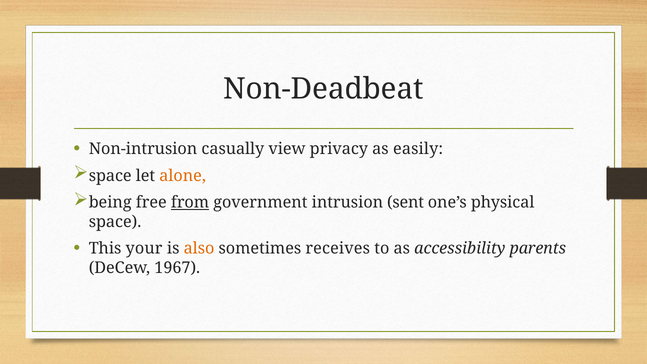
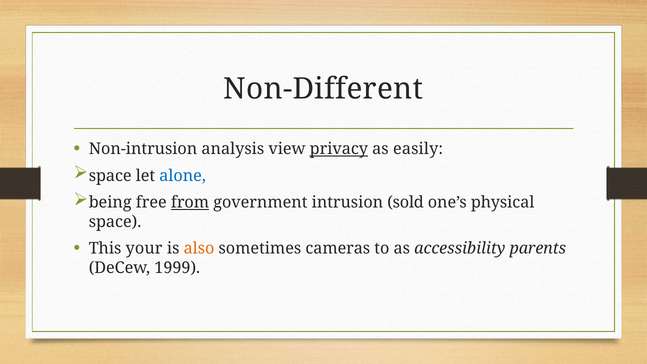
Non-Deadbeat: Non-Deadbeat -> Non-Different (323, 89)
casually: casually -> analysis (233, 149)
privacy underline: none -> present (339, 149)
alone colour: orange -> blue (183, 176)
sent: sent -> sold (406, 202)
receives: receives -> cameras (338, 248)
1967: 1967 -> 1999 (177, 268)
